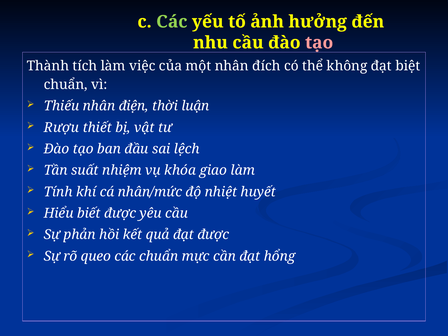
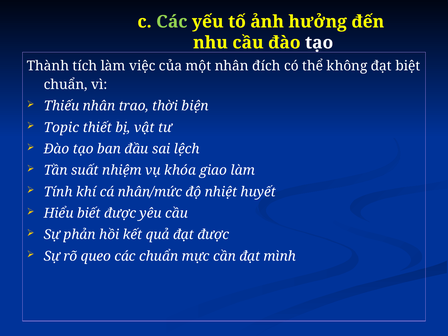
tạo colour: pink -> white (319, 43)
điện: điện -> trao (134, 106)
luận: luận -> biện (195, 106)
Rượu: Rượu -> Topic (61, 128)
hổng: hổng -> mình (280, 256)
